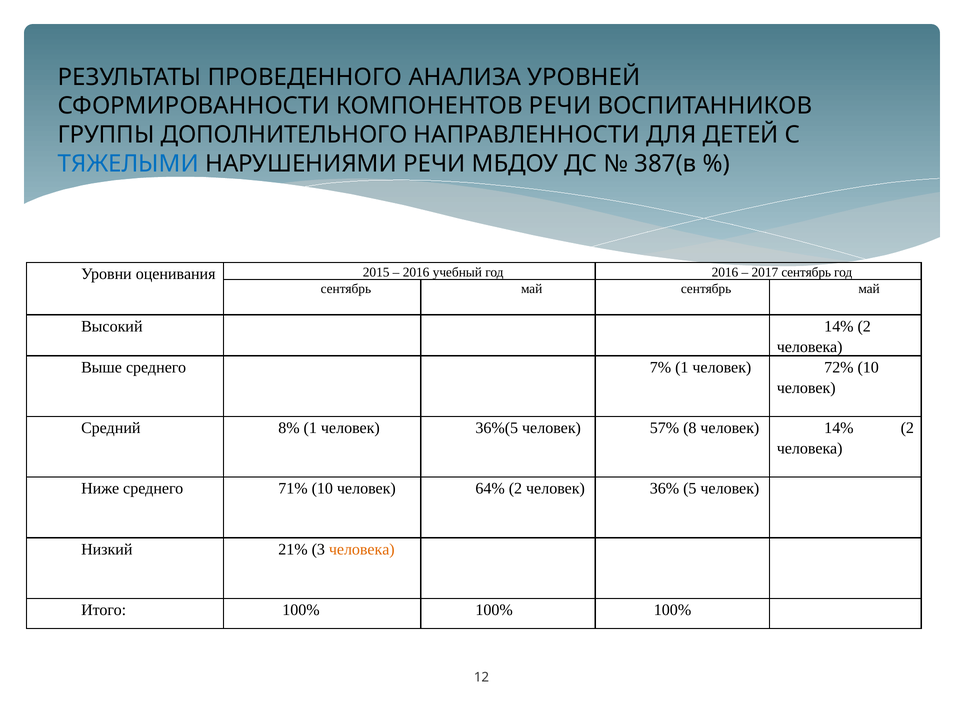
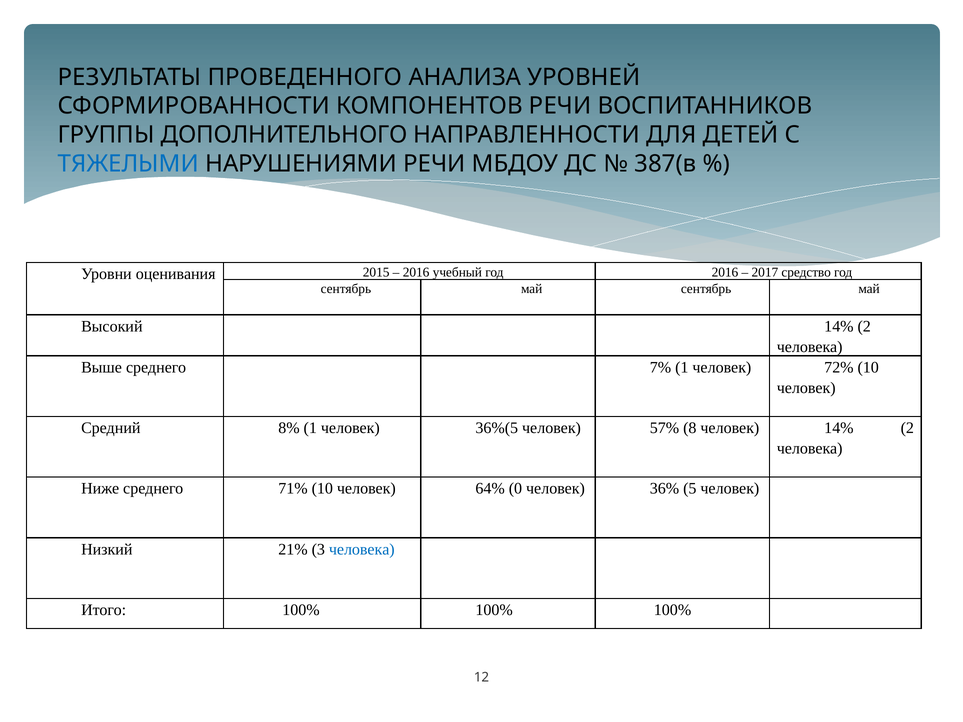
2017 сентябрь: сентябрь -> средство (806, 272)
64% 2: 2 -> 0 (515, 489)
человека colour: orange -> blue (362, 550)
